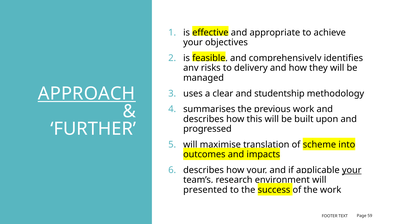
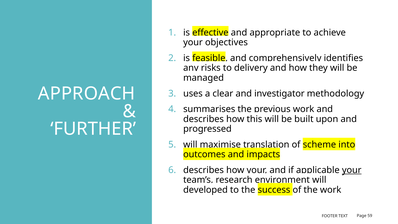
APPROACH underline: present -> none (87, 94)
studentship: studentship -> investigator (279, 93)
presented: presented -> developed (205, 190)
